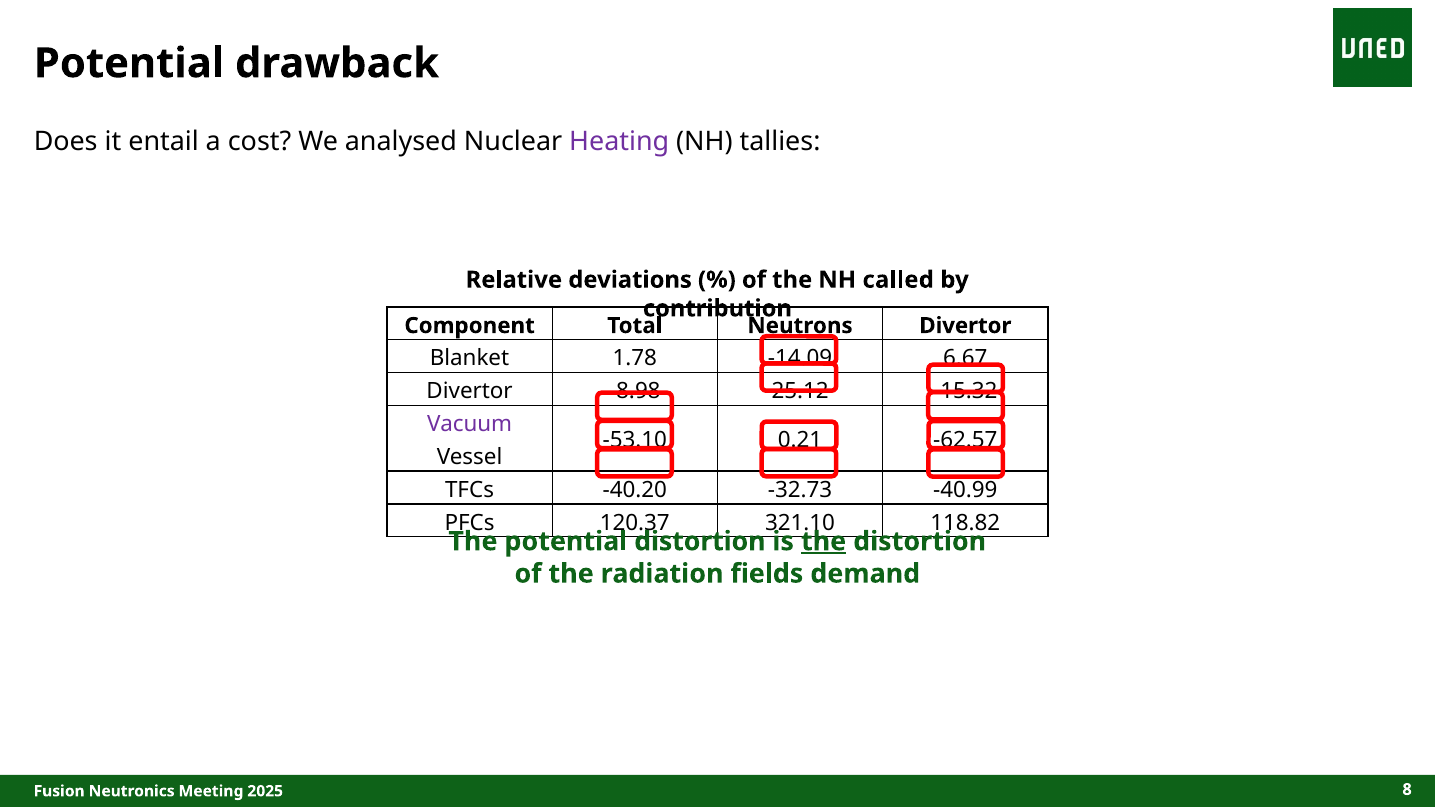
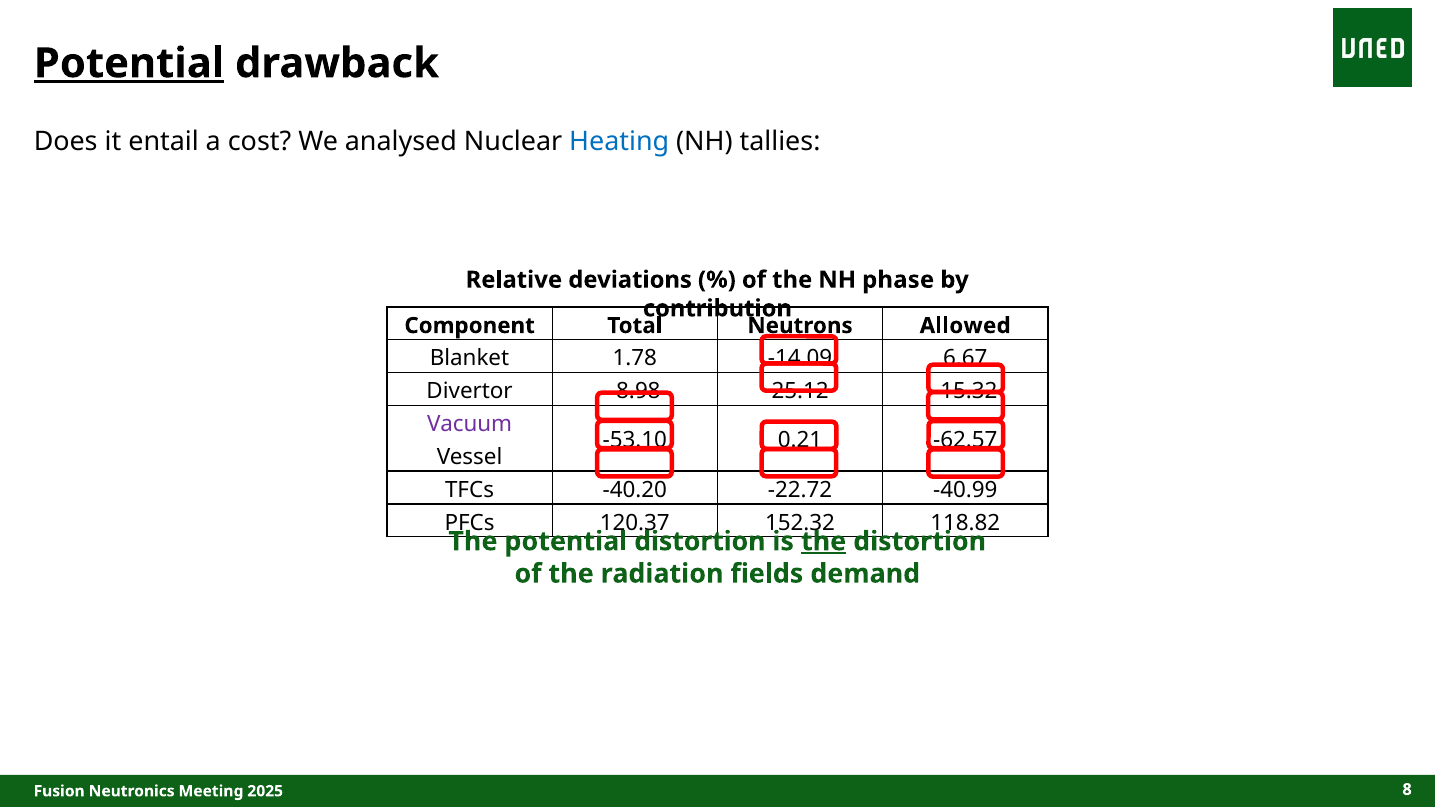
Potential underline: none -> present (129, 63)
Heating colour: purple -> blue (619, 142)
called: called -> phase (898, 280)
Divertor: Divertor -> Allowed (965, 326)
-32.73: -32.73 -> -22.72 (800, 490)
321.10: 321.10 -> 152.32 (800, 523)
